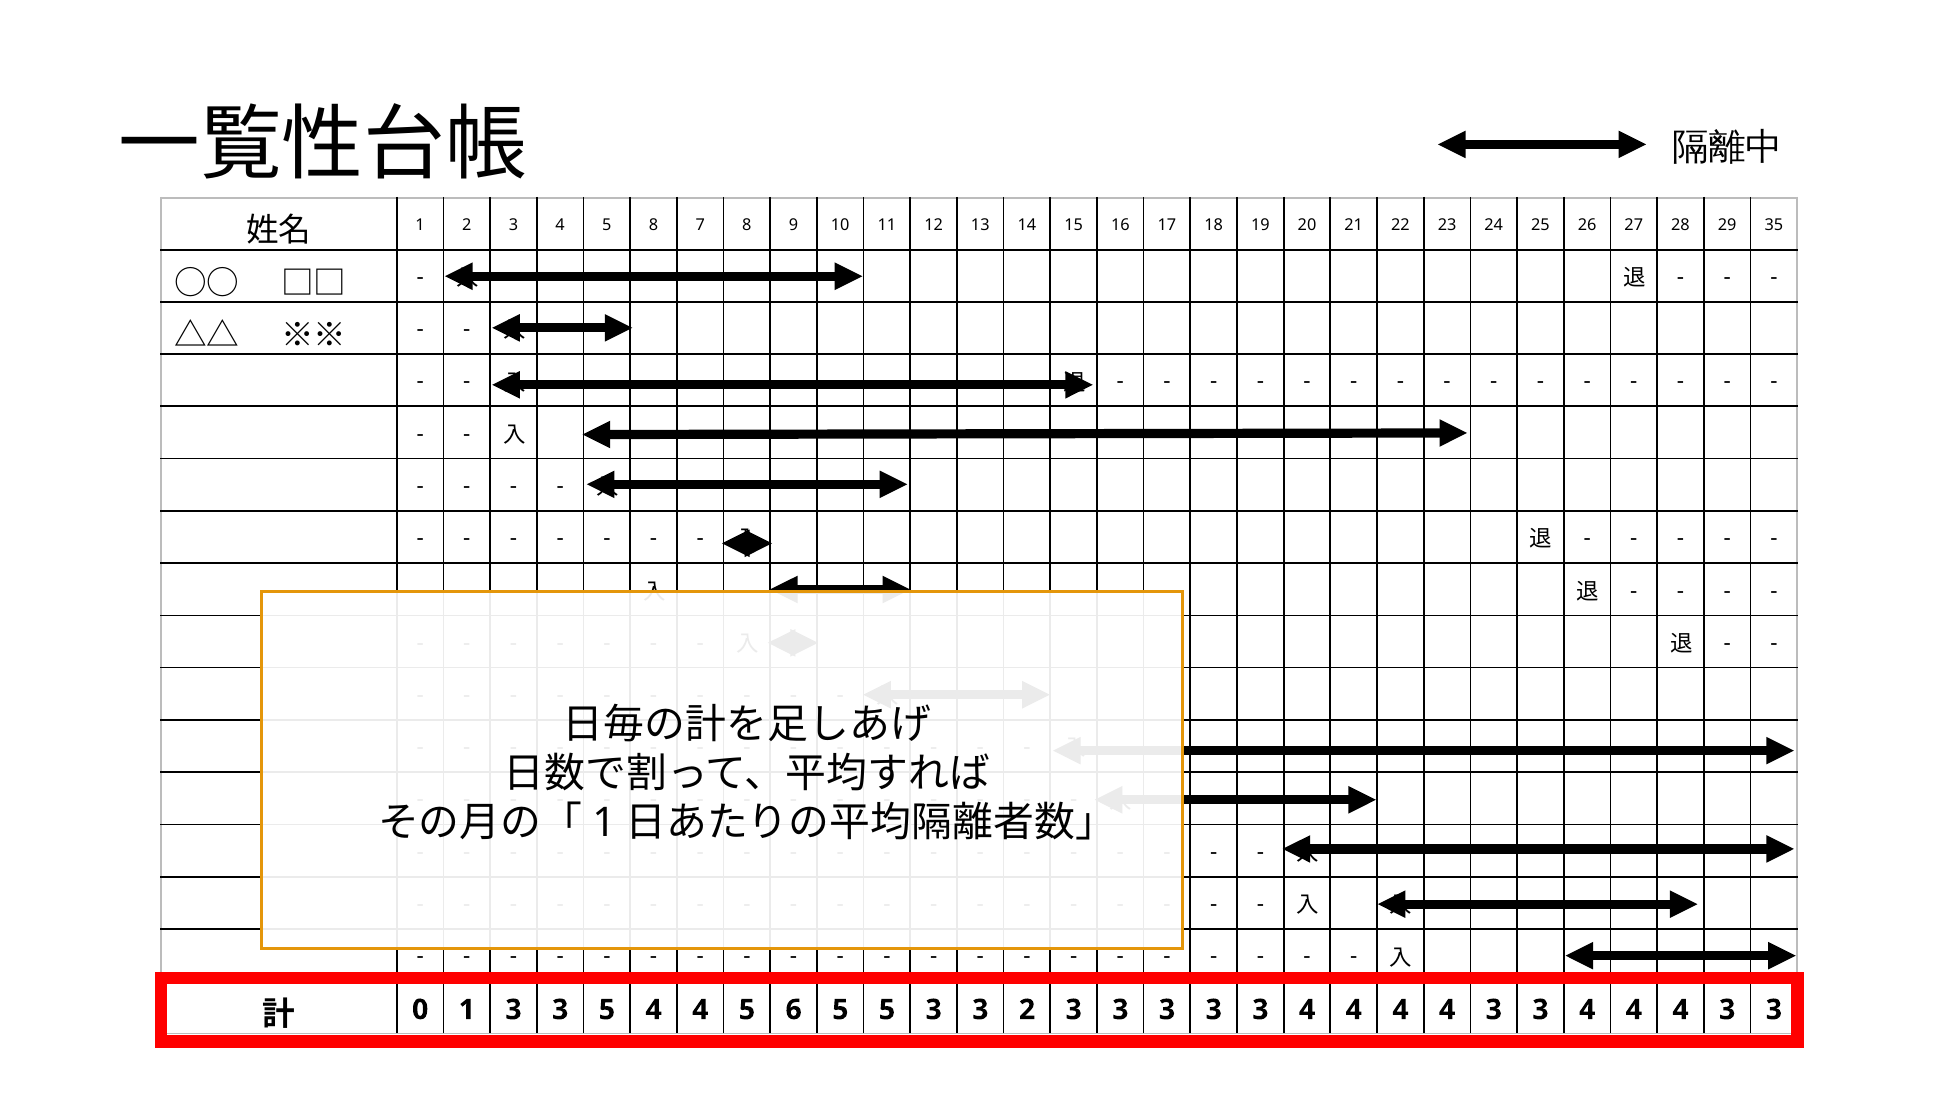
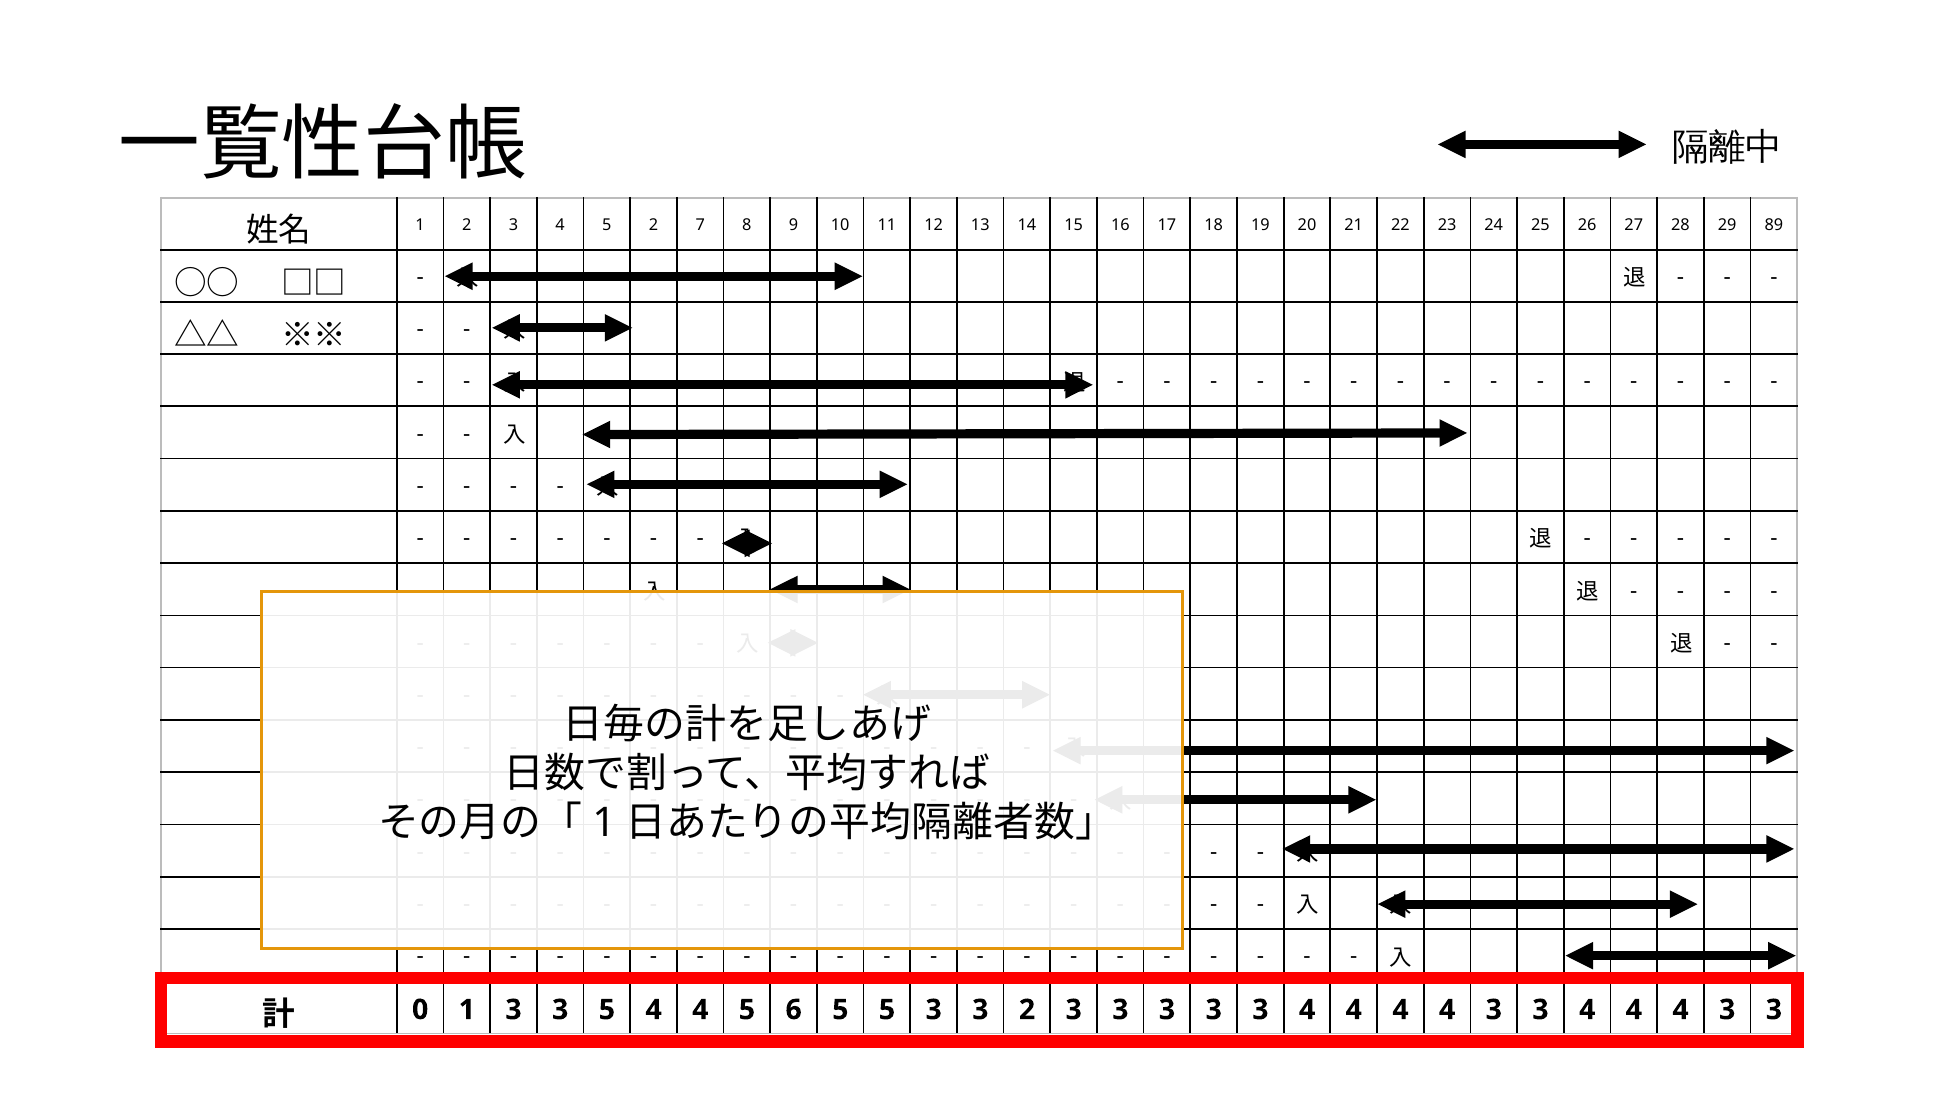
5 8: 8 -> 2 (654, 225)
35: 35 -> 89 (1774, 225)
